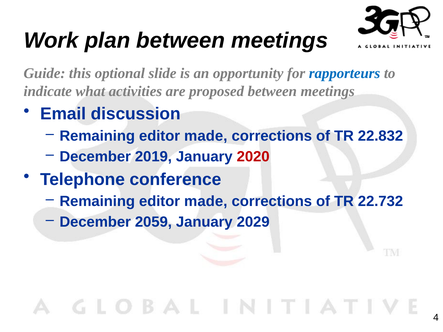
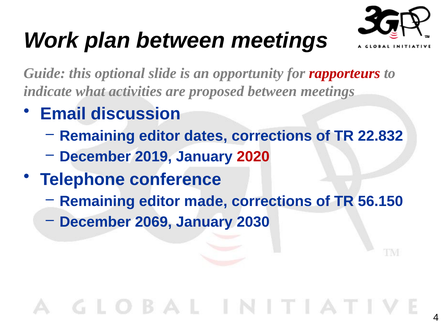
rapporteurs colour: blue -> red (345, 73)
made: made -> dates (206, 136)
22.732: 22.732 -> 56.150 (380, 201)
2059: 2059 -> 2069 (153, 222)
2029: 2029 -> 2030 (253, 222)
